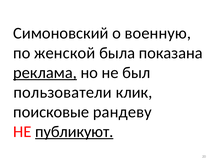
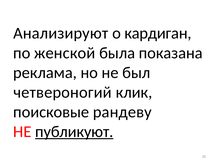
Симоновский: Симоновский -> Анализируют (61, 33)
военную: военную -> кардиган (158, 33)
реклама underline: present -> none (45, 73)
пользователи: пользователи -> четвероногий (63, 92)
